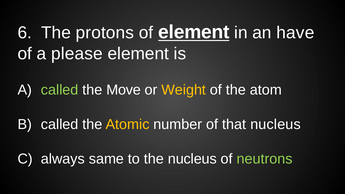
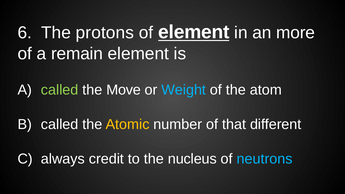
have: have -> more (296, 33)
please: please -> remain (77, 54)
Weight colour: yellow -> light blue (184, 90)
that nucleus: nucleus -> different (276, 124)
same: same -> credit (106, 159)
neutrons colour: light green -> light blue (265, 159)
